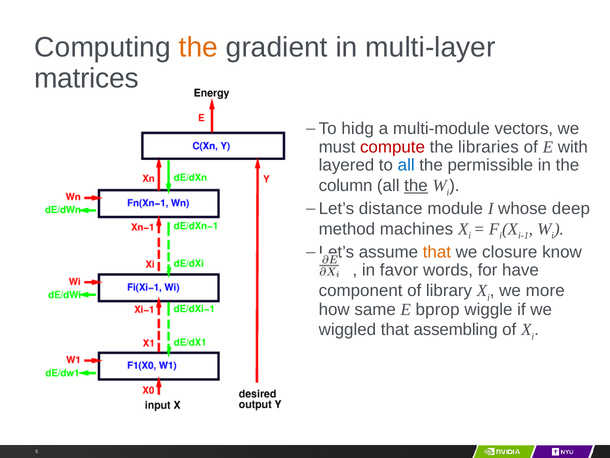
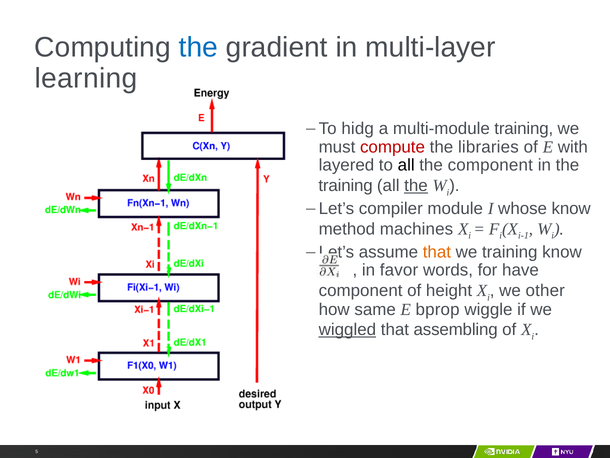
the colour: orange -> blue (198, 48)
matrices: matrices -> learning (86, 78)
multi-module vectors: vectors -> training (524, 129)
all colour: blue -> black (406, 165)
the permissible: permissible -> component (490, 165)
column: column -> training (346, 185)
distance: distance -> compiler (391, 208)
whose deep: deep -> know (571, 208)
we closure: closure -> training (510, 252)
library: library -> height (449, 290)
more: more -> other (545, 290)
wiggled underline: none -> present (347, 329)
